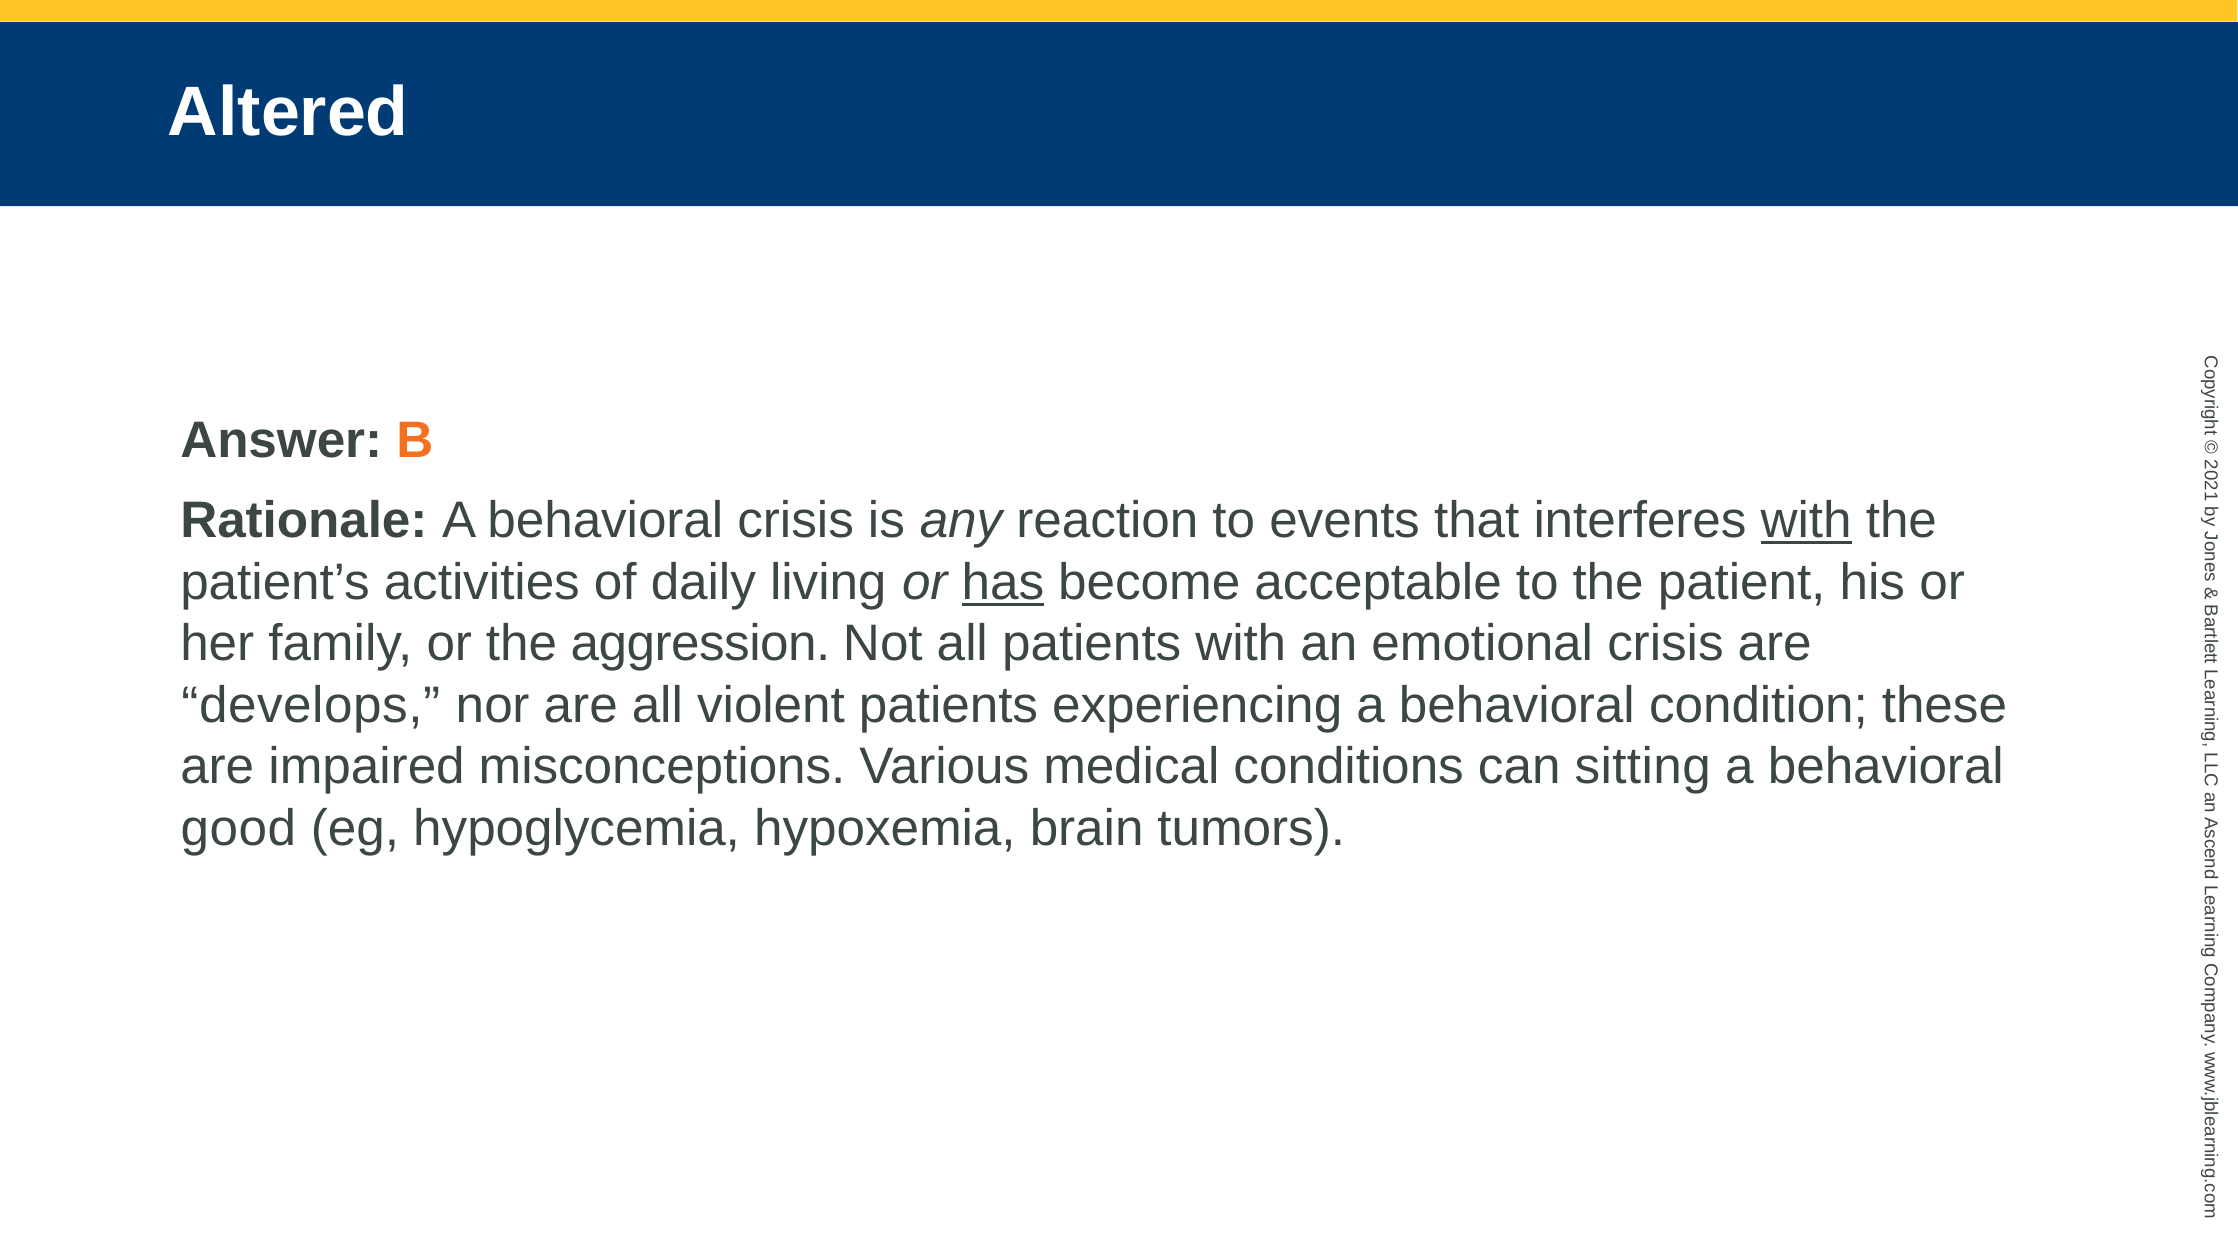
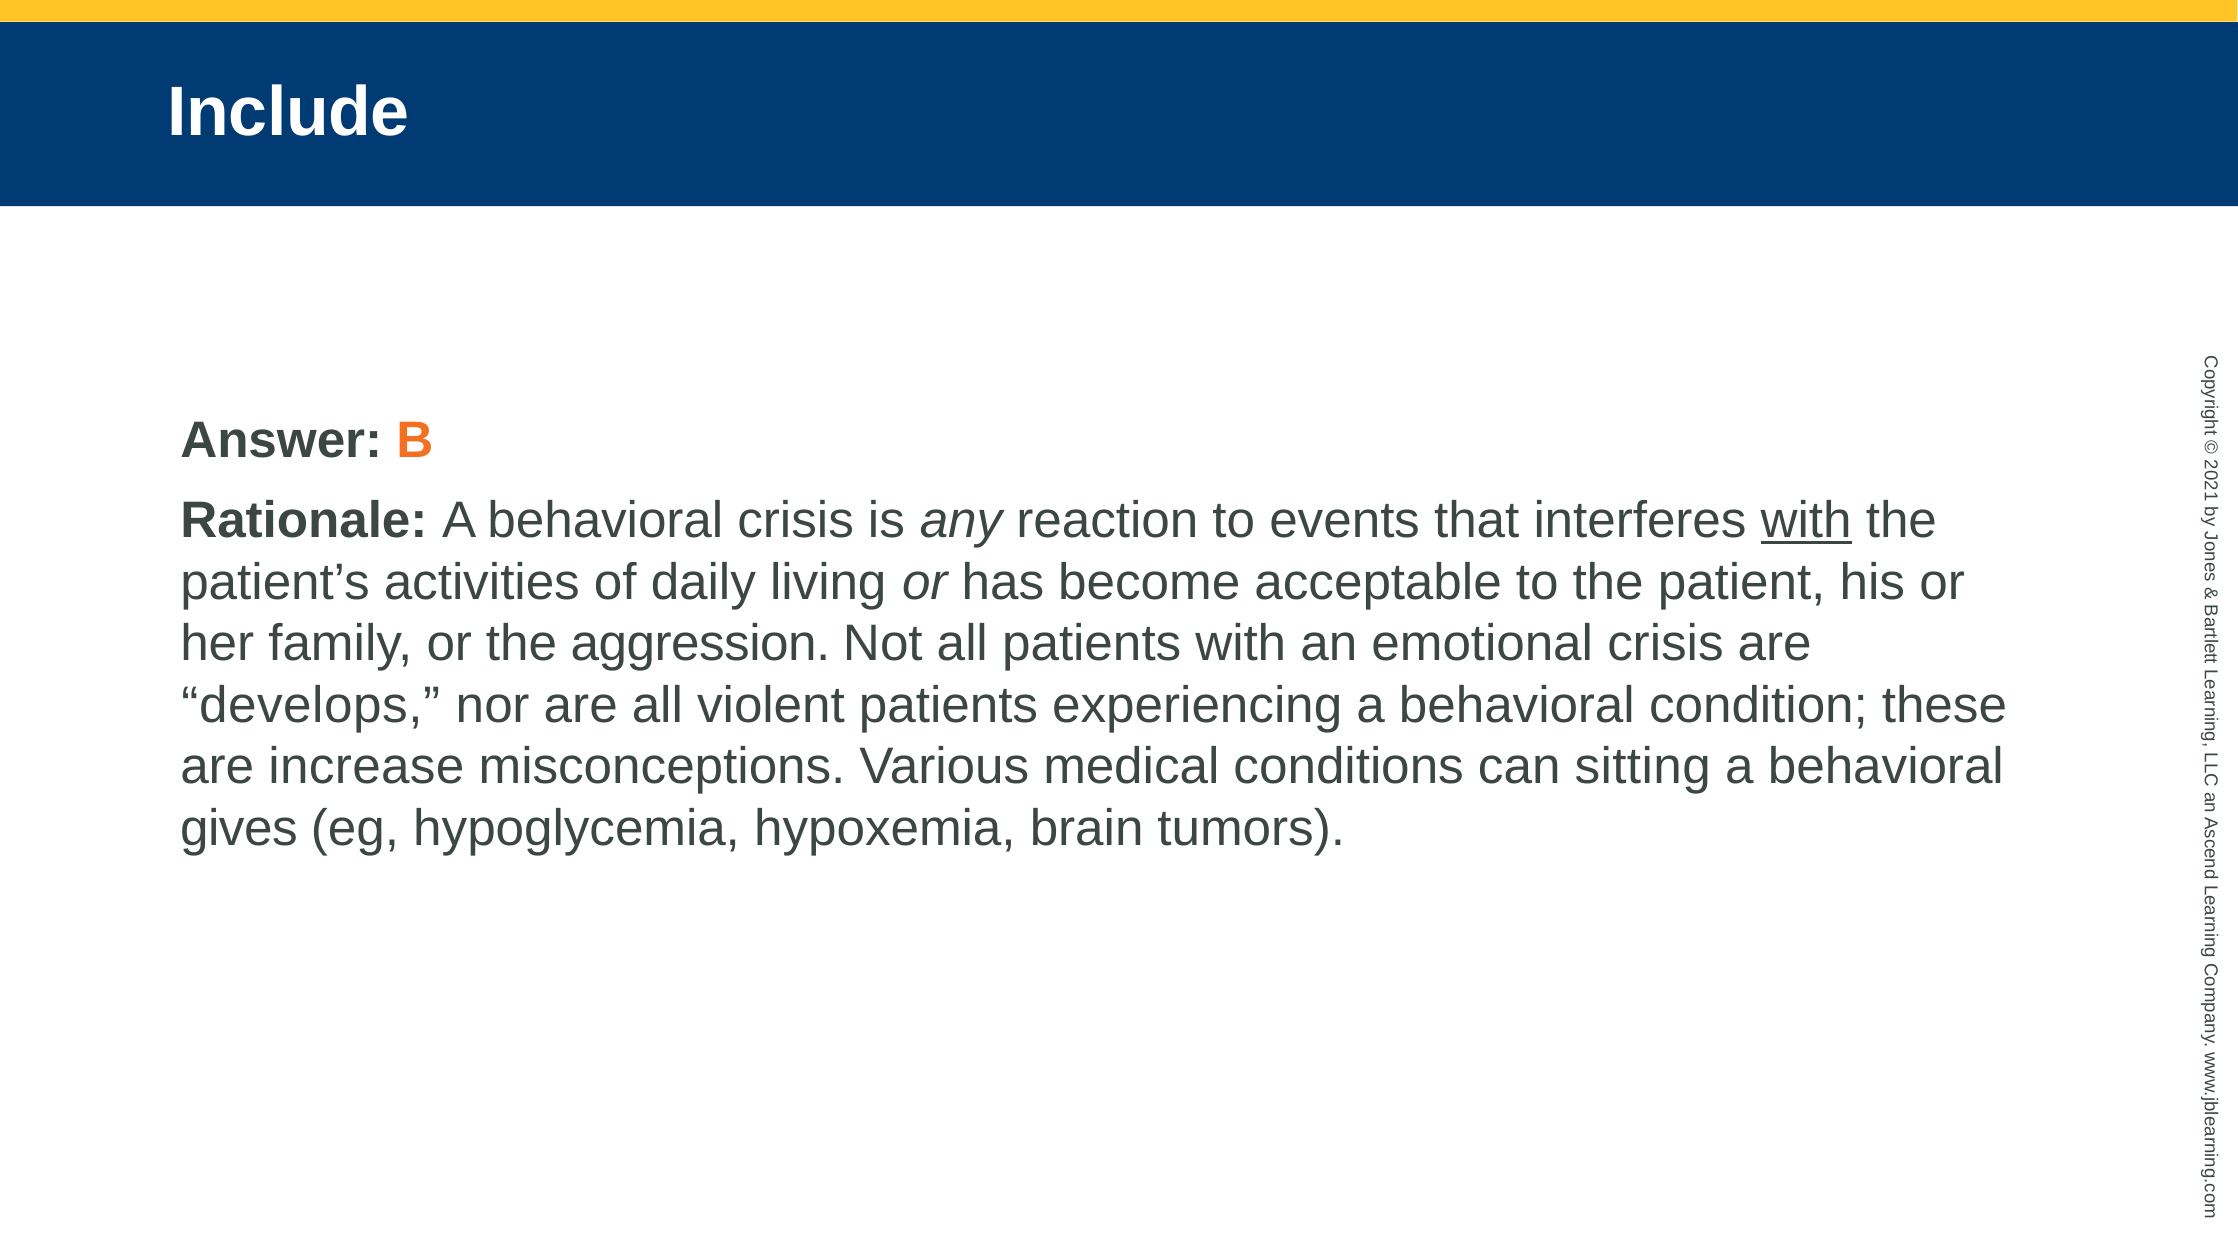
Altered: Altered -> Include (289, 112)
has underline: present -> none (1003, 582)
impaired: impaired -> increase (366, 767)
good: good -> gives (239, 828)
